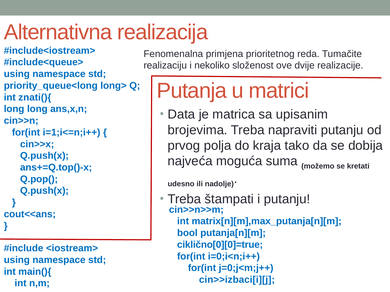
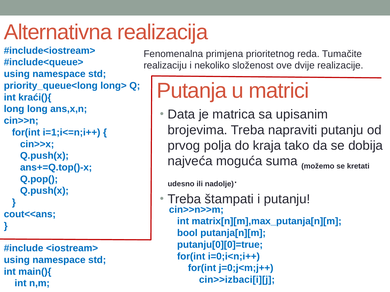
znati(){: znati(){ -> kraći(){ (35, 97)
ciklično[0][0]=true: ciklično[0][0]=true -> putanju[0][0]=true (220, 245)
